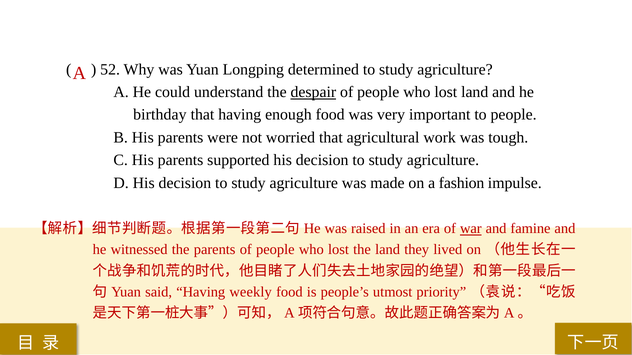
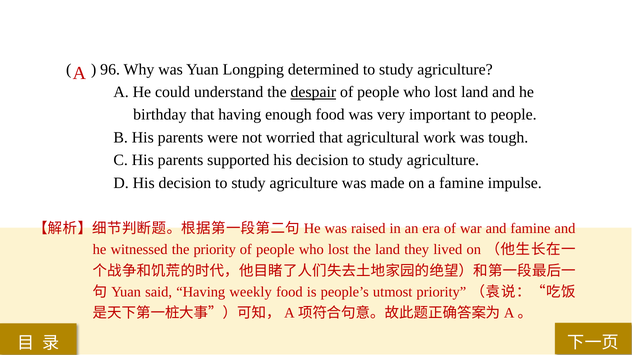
52: 52 -> 96 (110, 69)
a fashion: fashion -> famine (461, 183)
war underline: present -> none (471, 229)
the parents: parents -> priority (215, 250)
